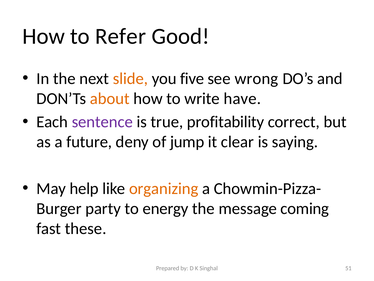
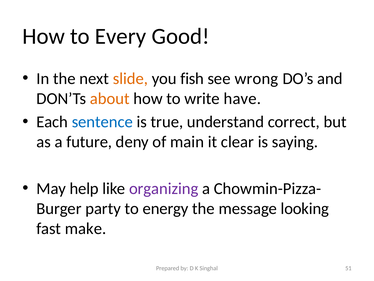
Refer: Refer -> Every (121, 36)
five: five -> fish (192, 78)
sentence colour: purple -> blue (102, 122)
profitability: profitability -> understand (225, 122)
jump: jump -> main (187, 142)
organizing colour: orange -> purple (164, 188)
coming: coming -> looking (305, 208)
these: these -> make (86, 228)
